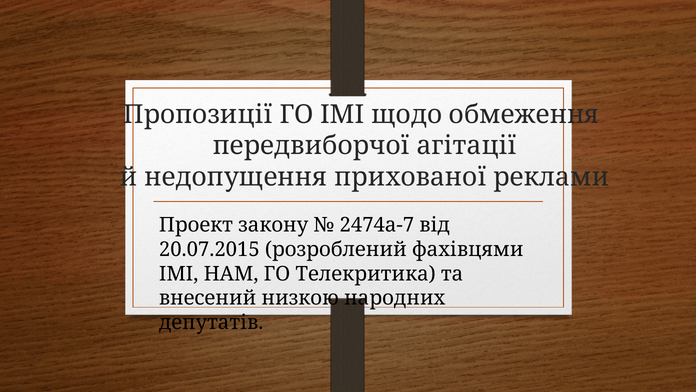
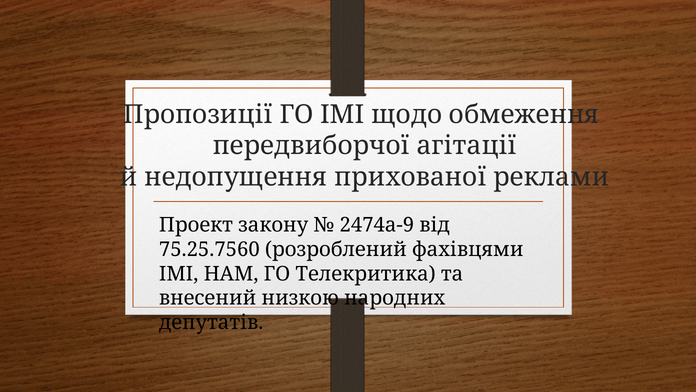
2474а-7: 2474а-7 -> 2474а-9 (377, 225)
20.07.2015: 20.07.2015 -> 75.25.7560 (209, 249)
